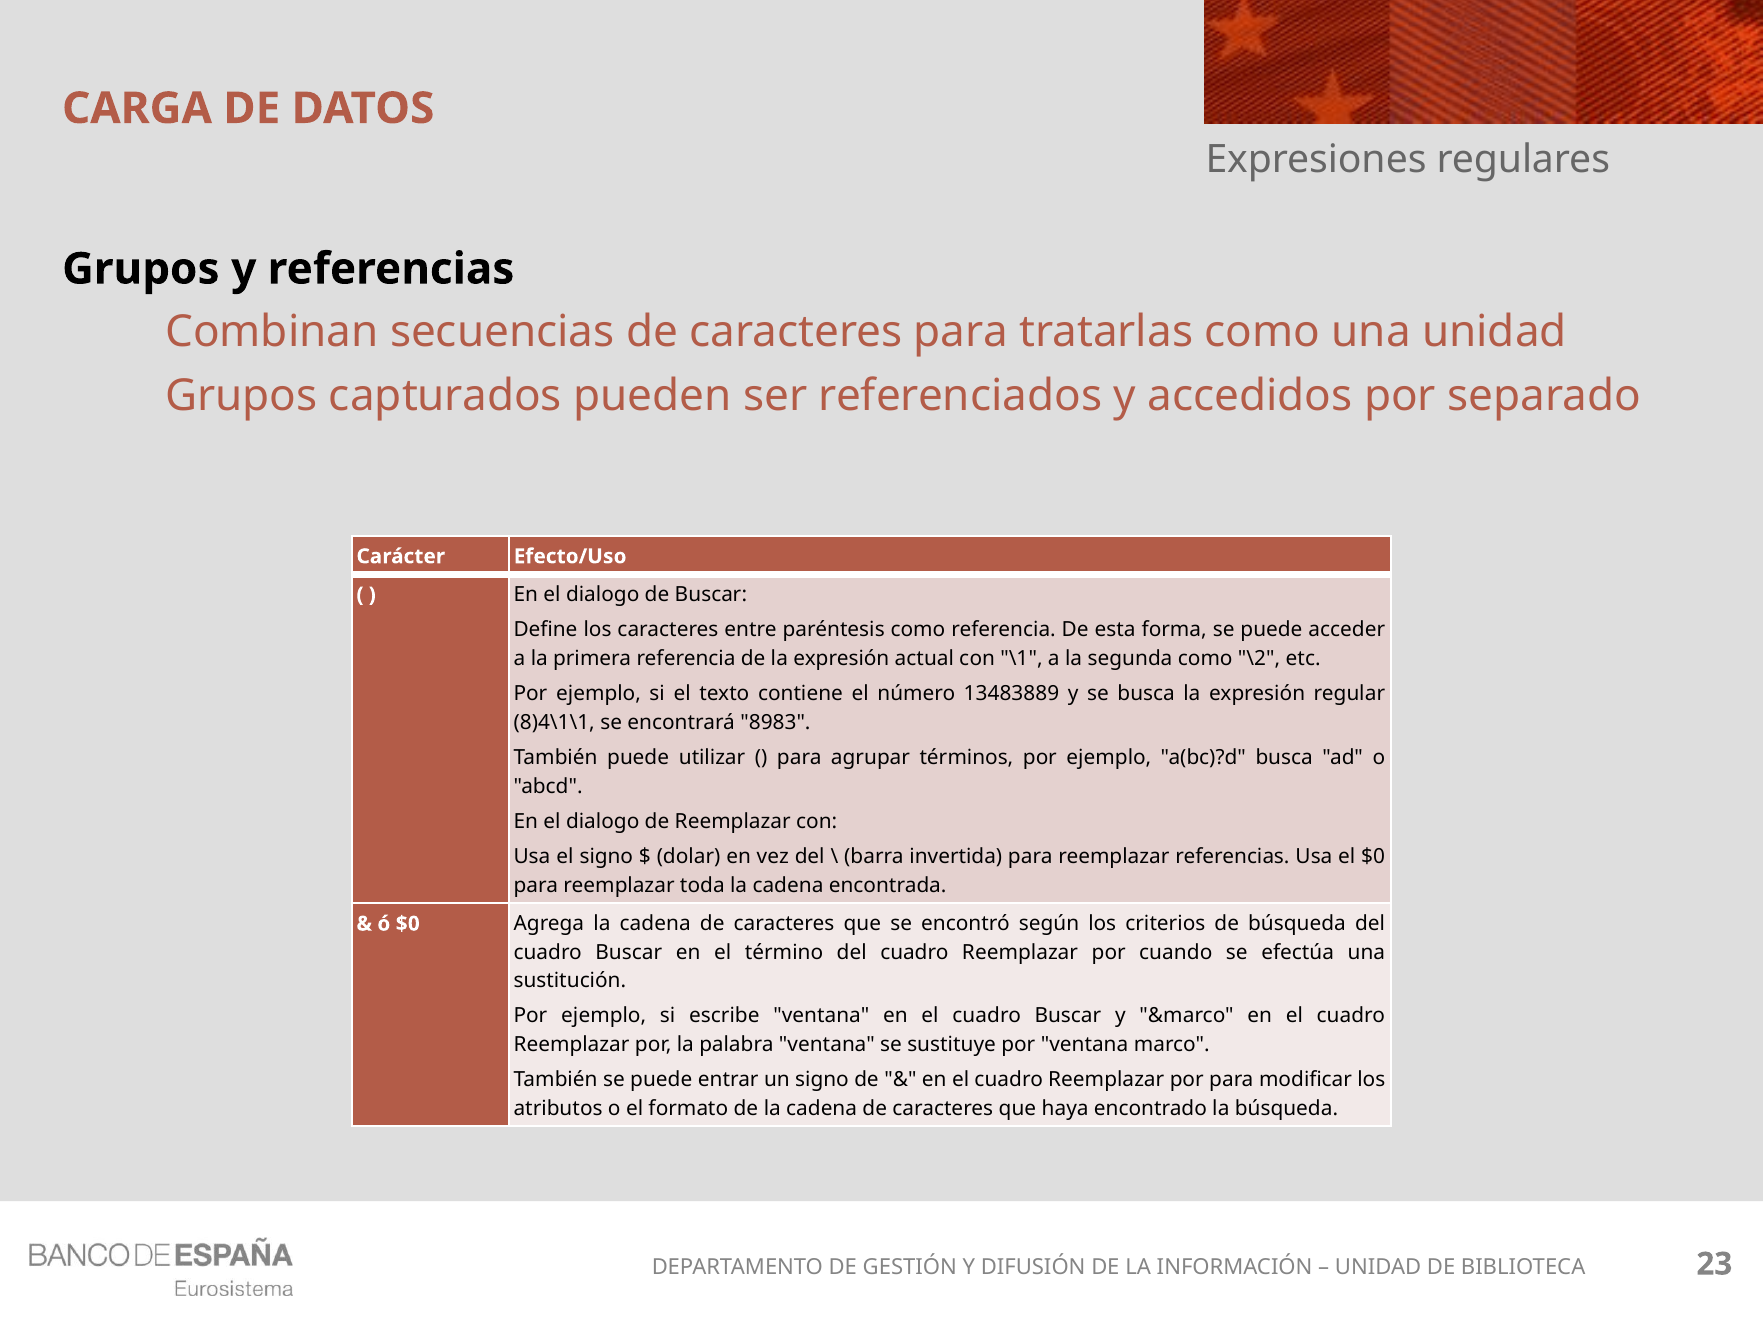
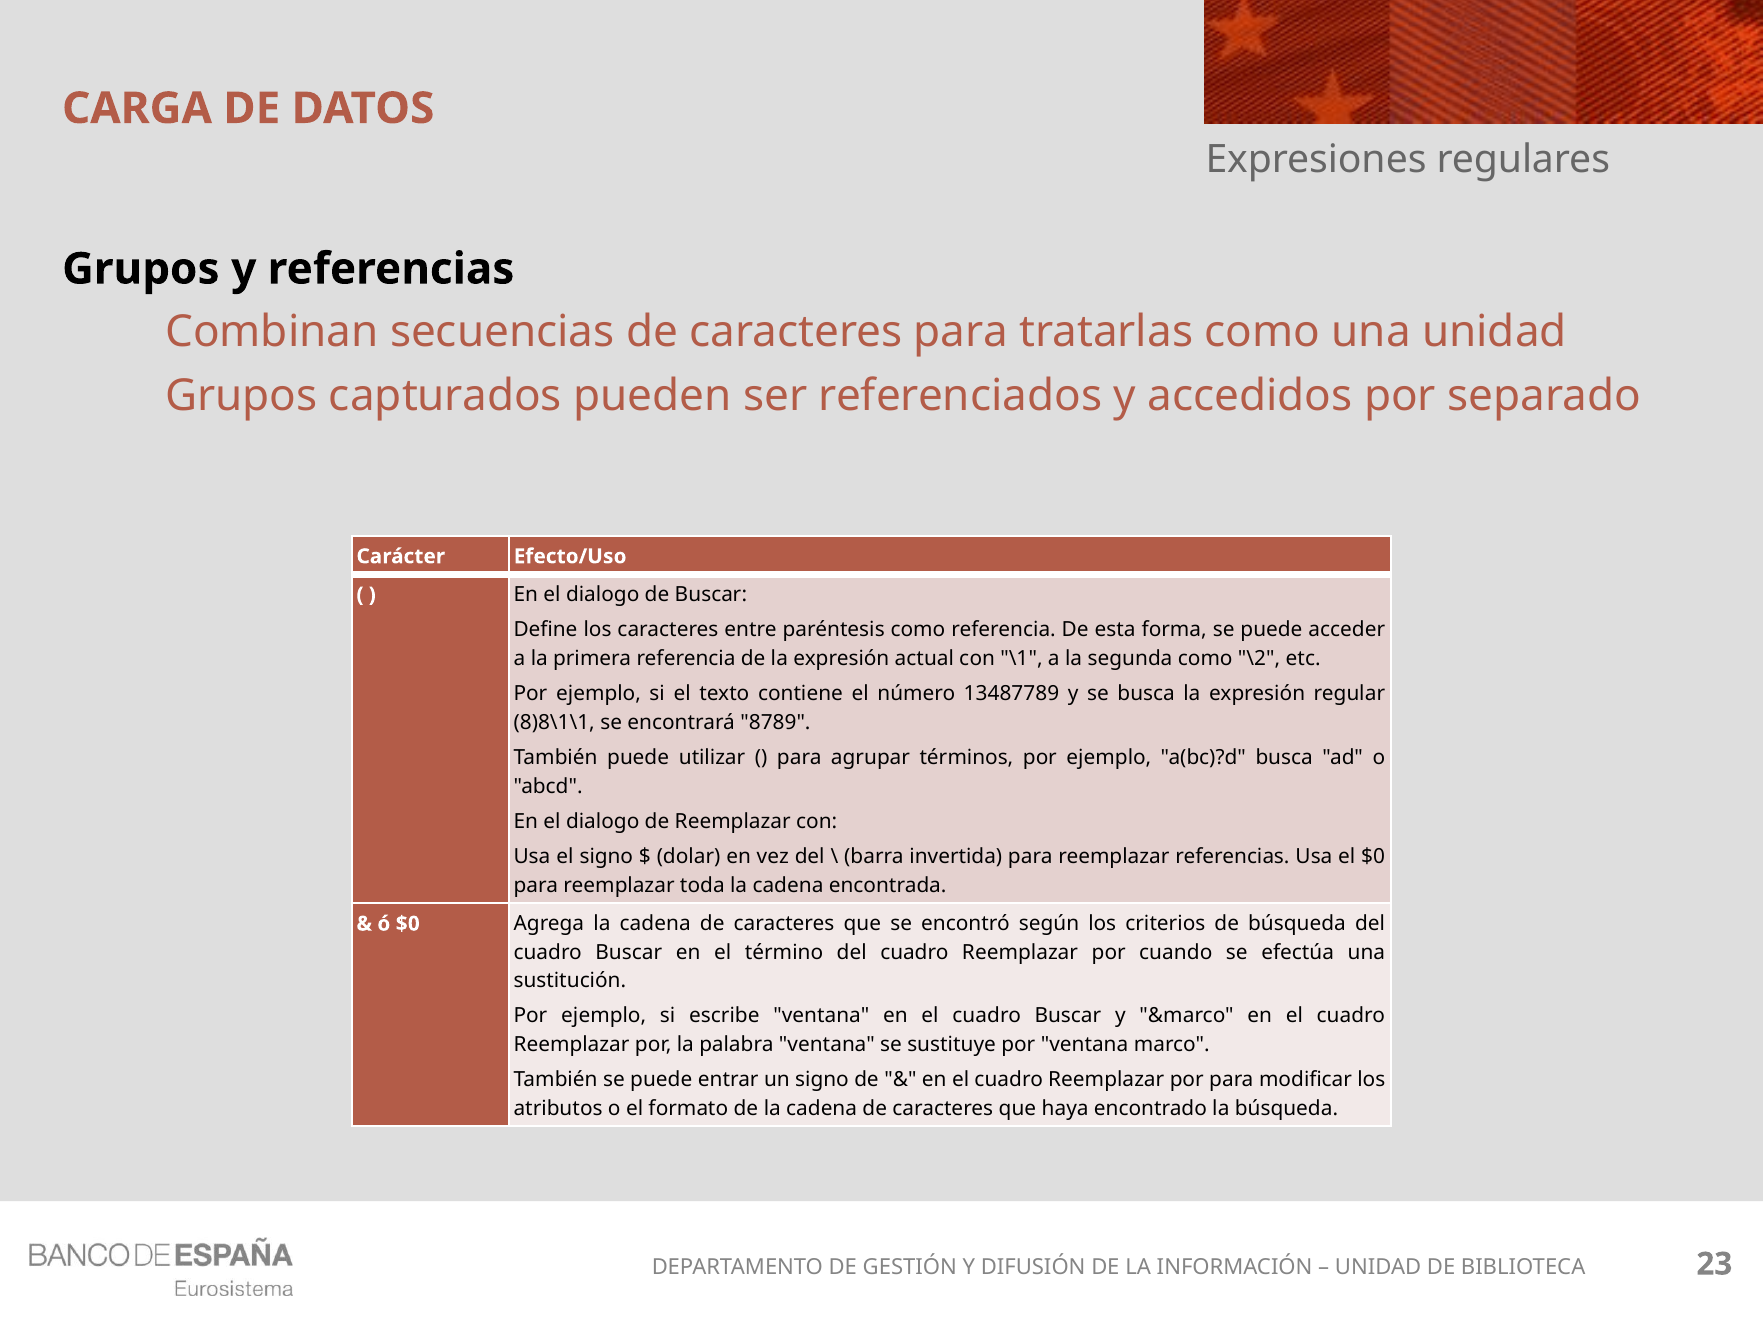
13483889: 13483889 -> 13487789 (1011, 694)
8)4\1\1: 8)4\1\1 -> 8)8\1\1 (554, 723)
8983: 8983 -> 8789 (775, 723)
